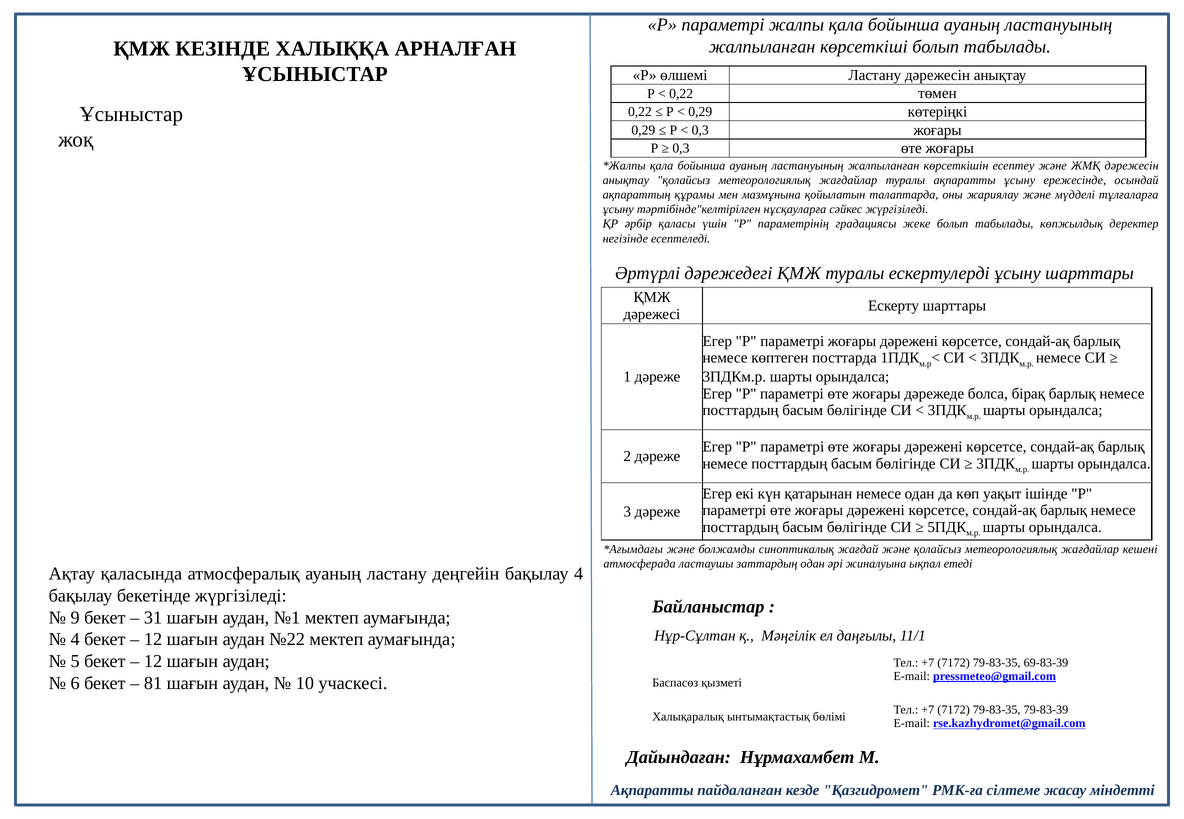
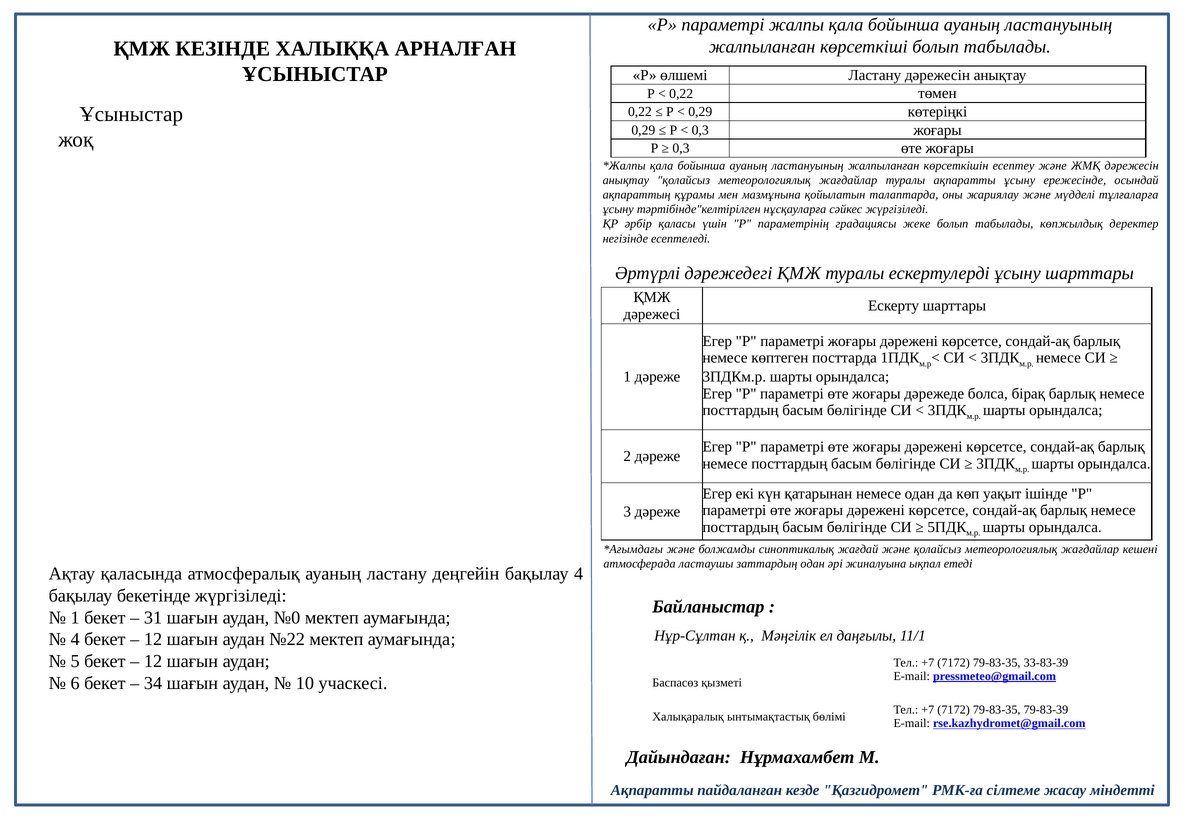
9: 9 -> 1 (75, 618)
№1: №1 -> №0 (287, 618)
69-83-39: 69-83-39 -> 33-83-39 (1046, 663)
81: 81 -> 34 (153, 684)
